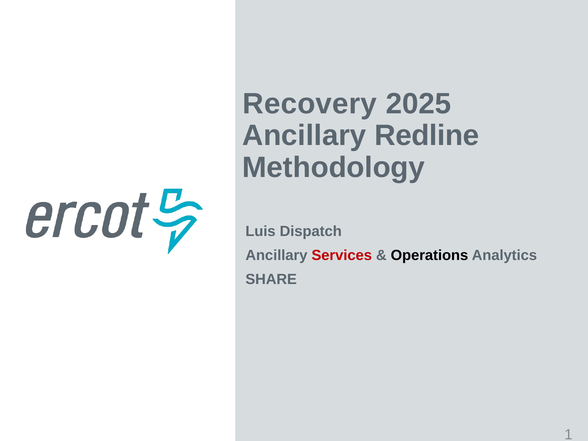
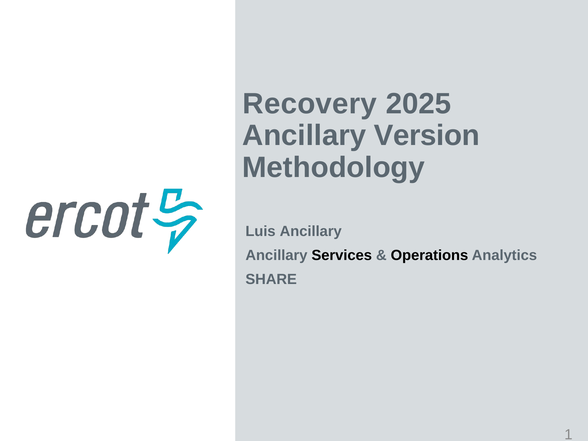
Redline: Redline -> Version (427, 136)
Luis Dispatch: Dispatch -> Ancillary (311, 231)
Services colour: red -> black (342, 255)
